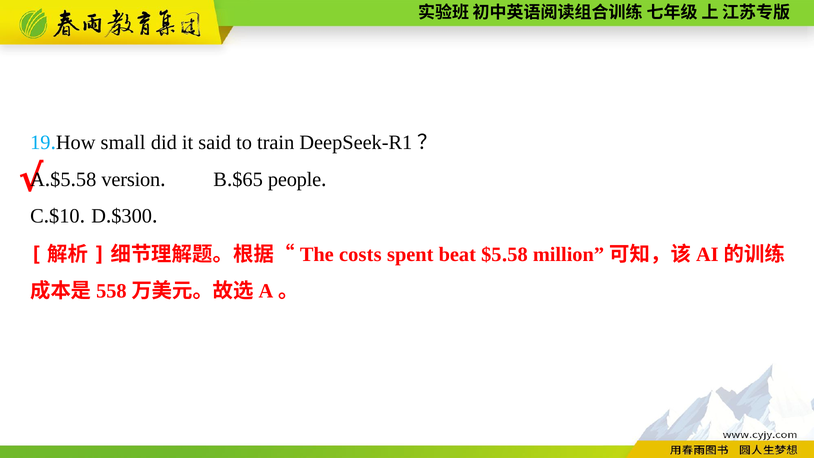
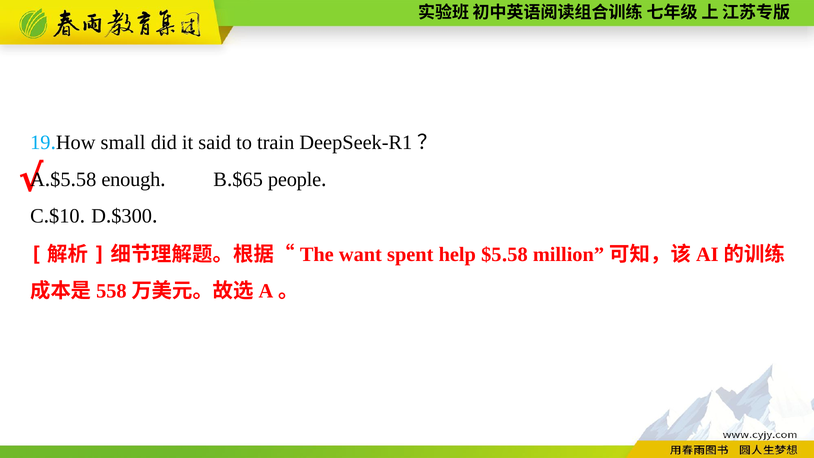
version: version -> enough (131, 179)
costs: costs -> want (360, 255)
beat: beat -> help (457, 255)
